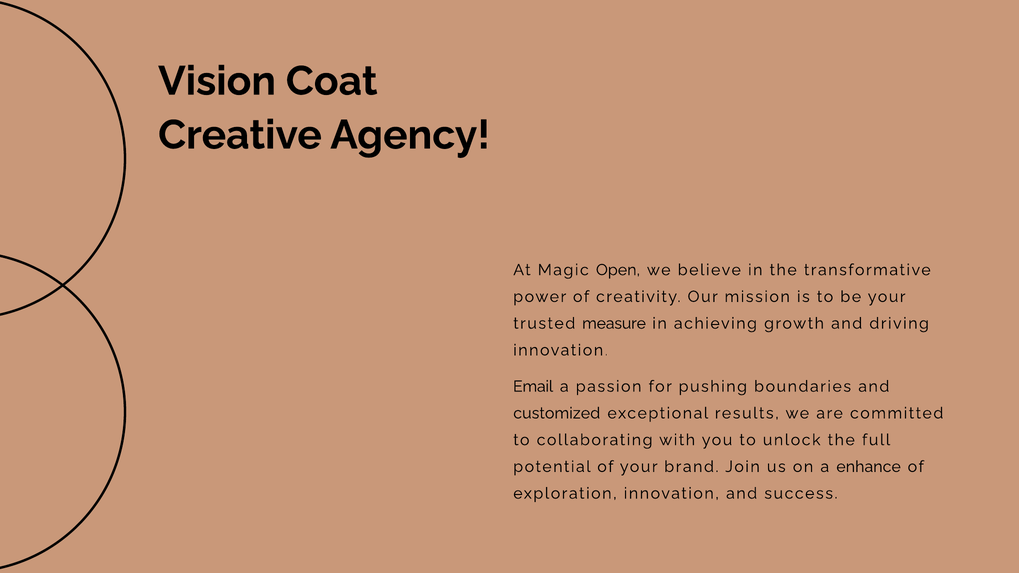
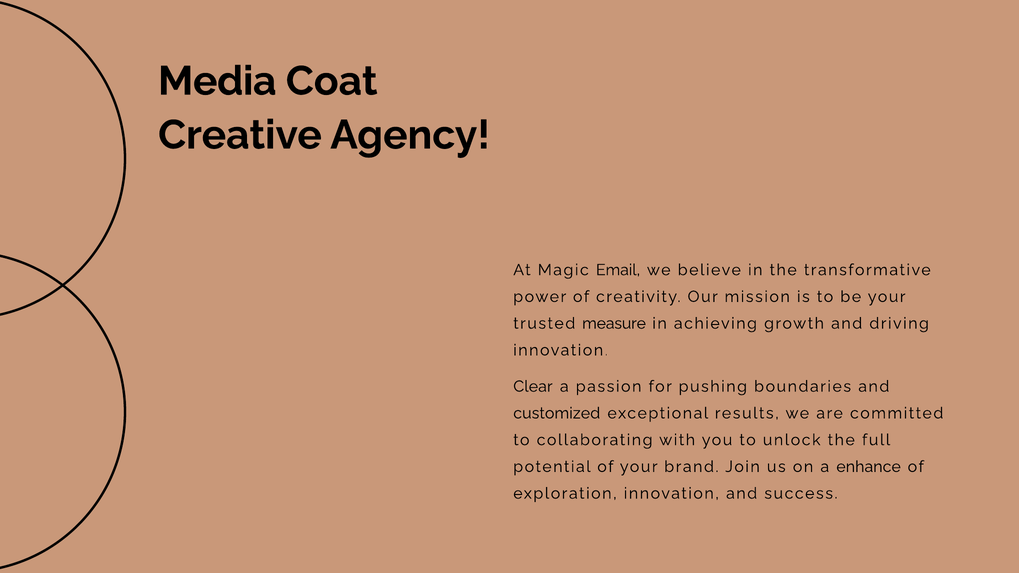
Vision: Vision -> Media (217, 81)
Open: Open -> Email (618, 270)
Email: Email -> Clear (533, 387)
